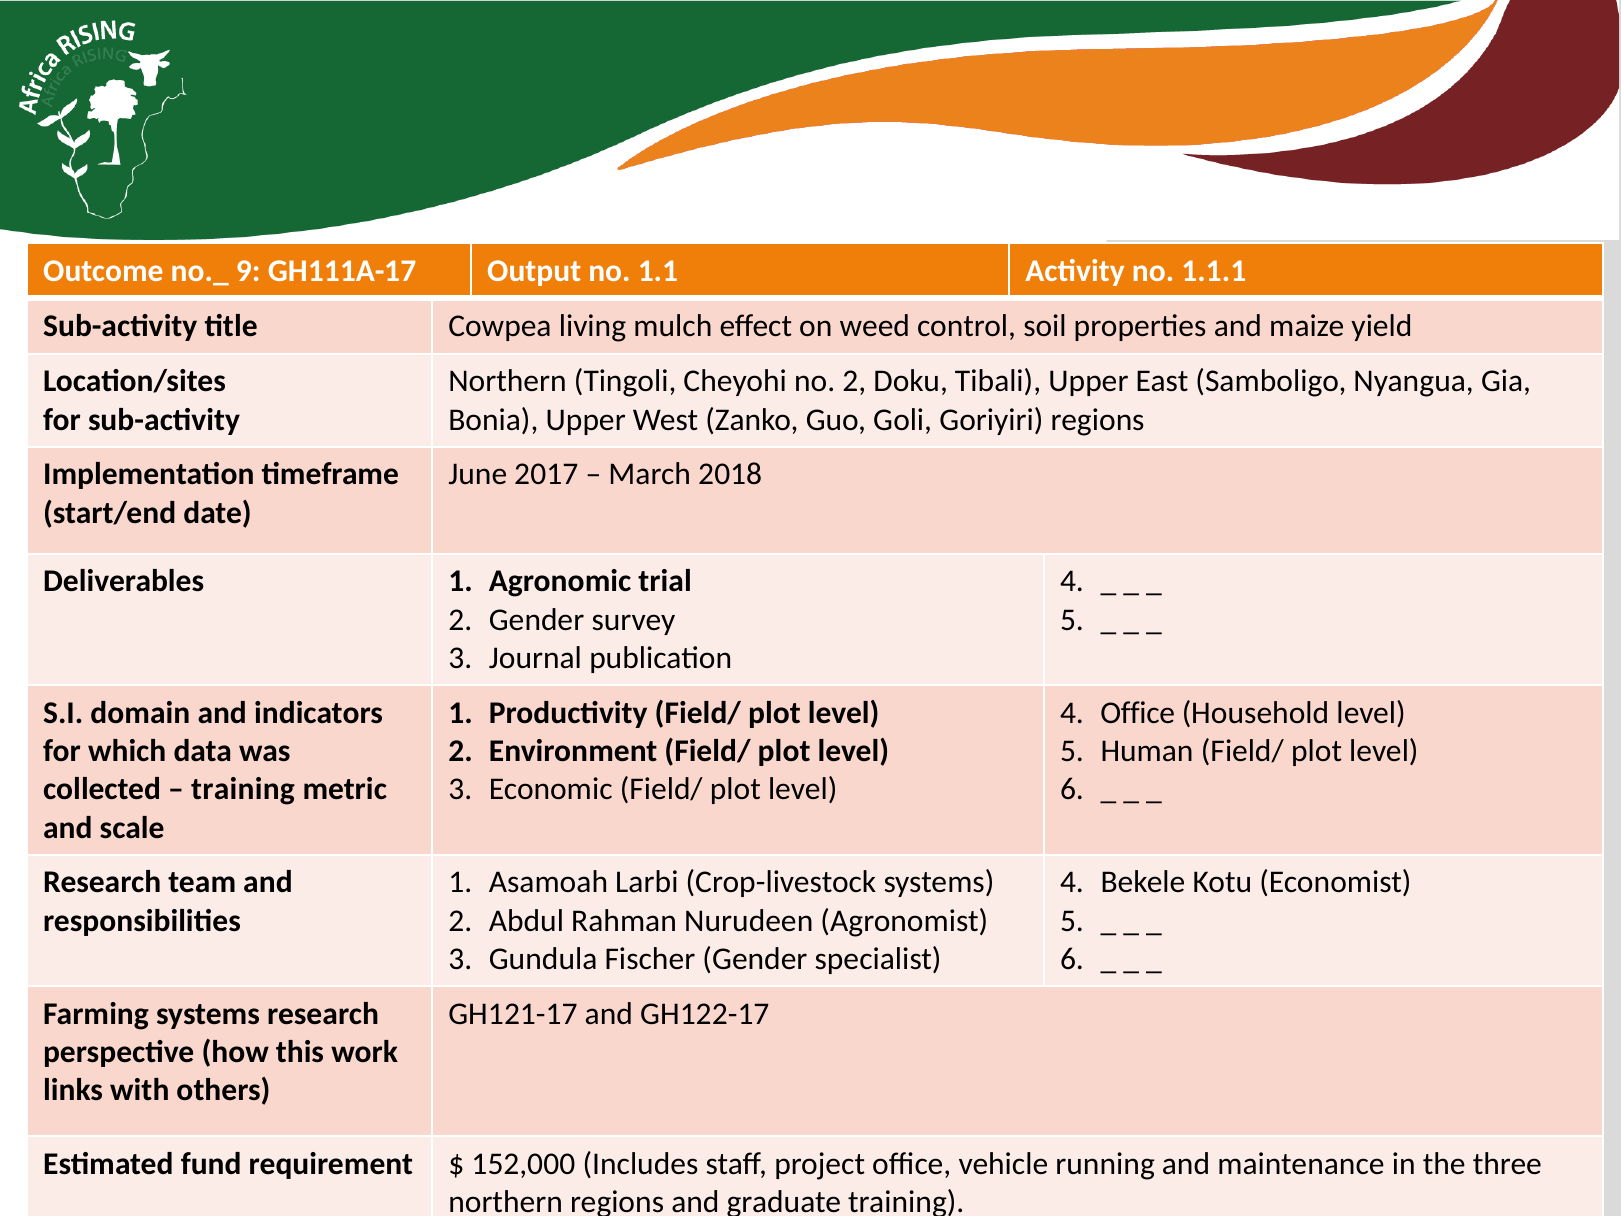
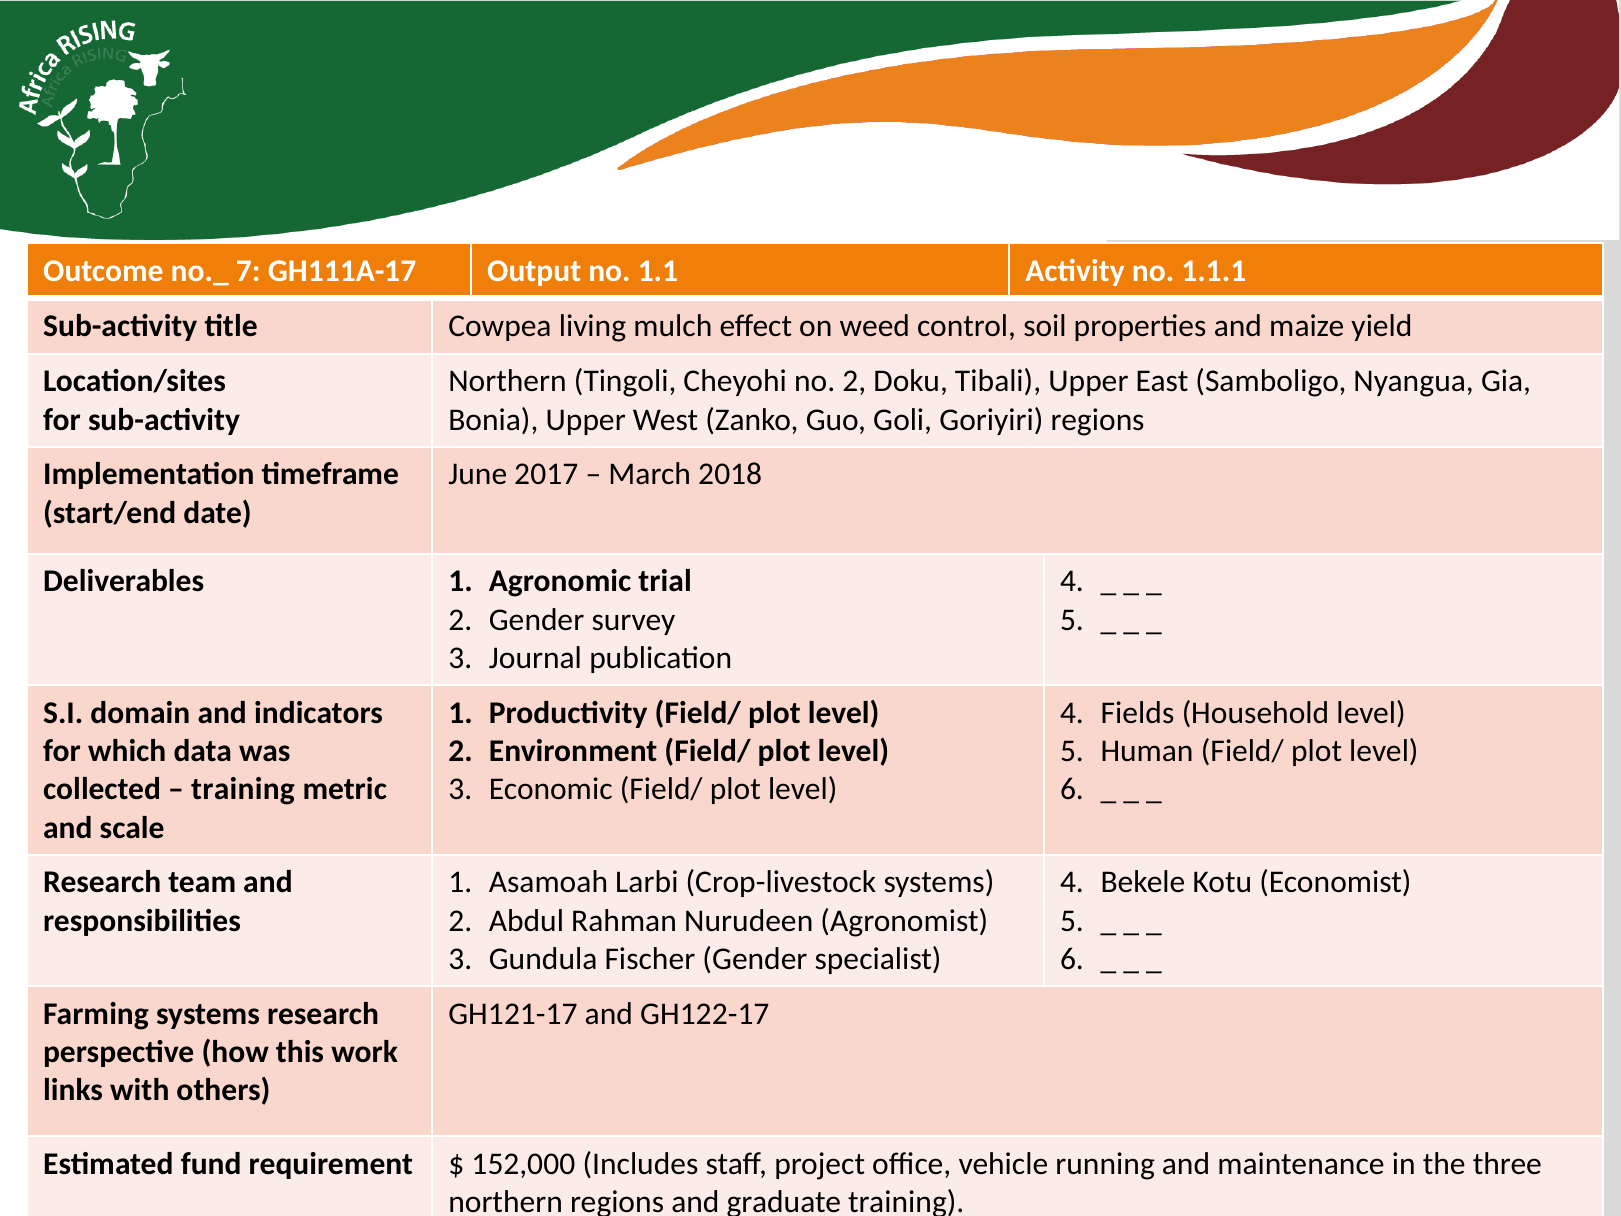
9: 9 -> 7 (248, 271)
Office: Office -> Fields (1137, 713)
